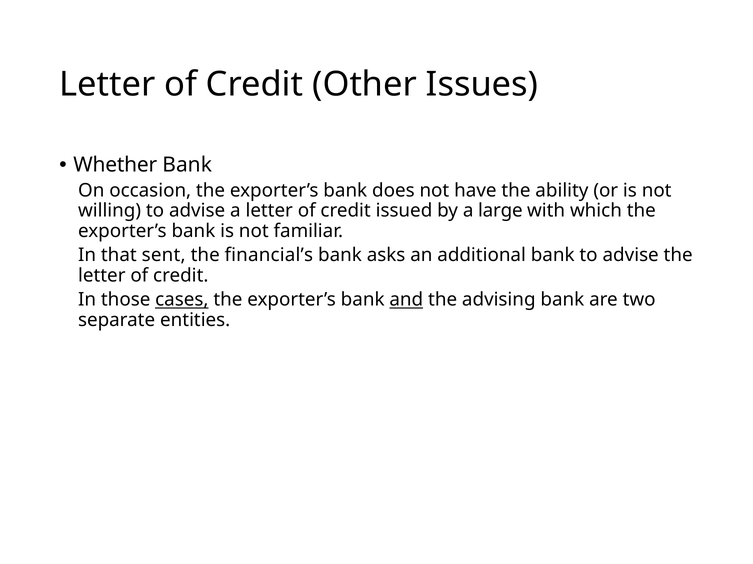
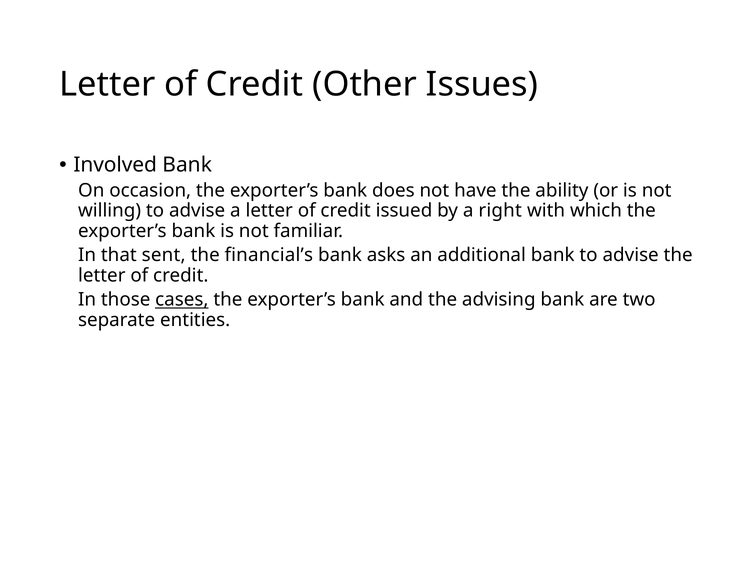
Whether: Whether -> Involved (115, 165)
large: large -> right (500, 211)
and underline: present -> none (406, 300)
